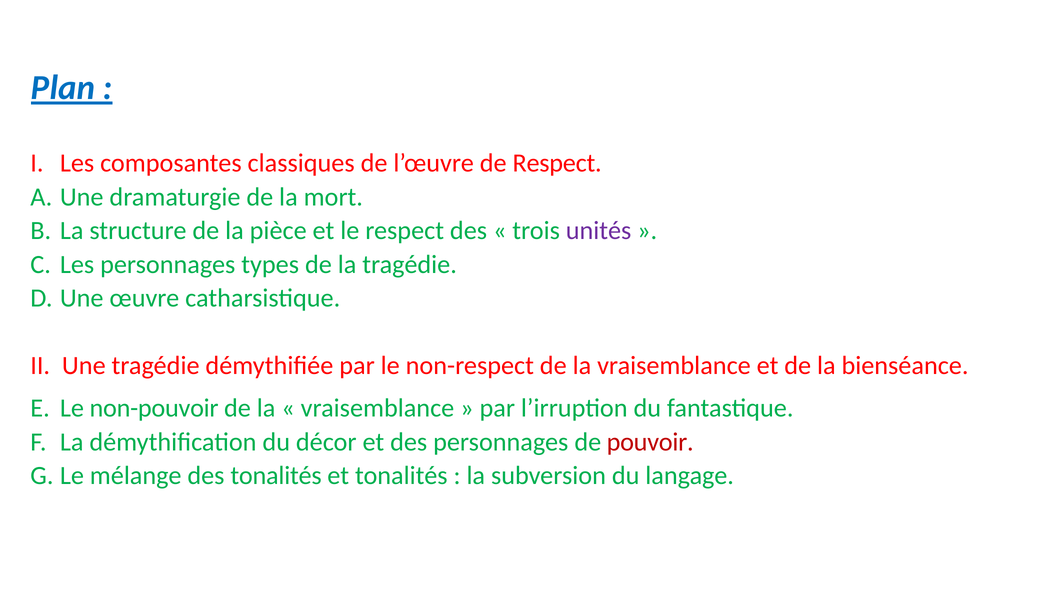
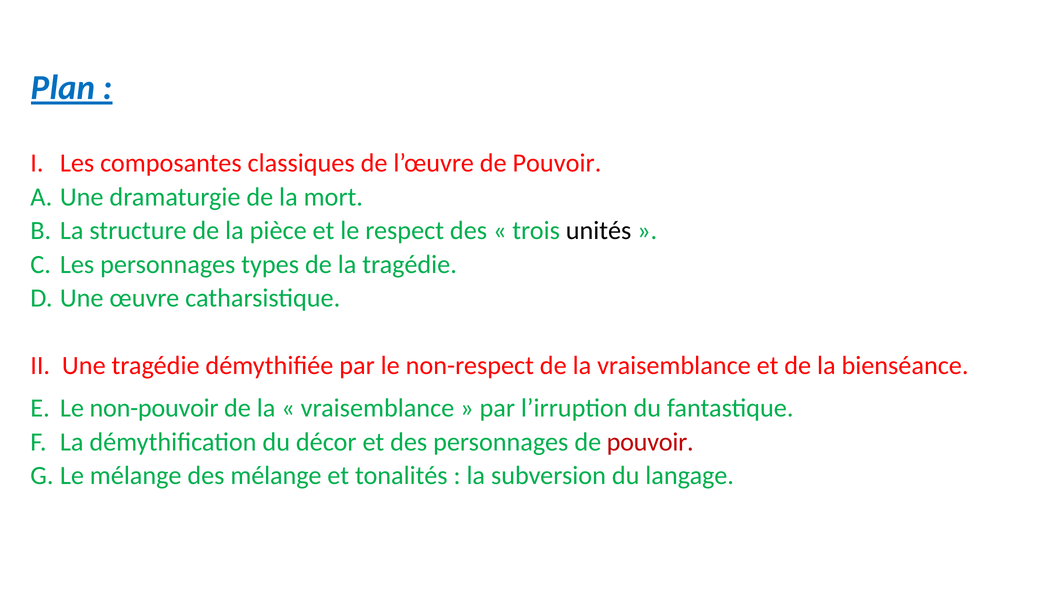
l’œuvre de Respect: Respect -> Pouvoir (557, 163)
unités colour: purple -> black (599, 231)
des tonalités: tonalités -> mélange (276, 475)
